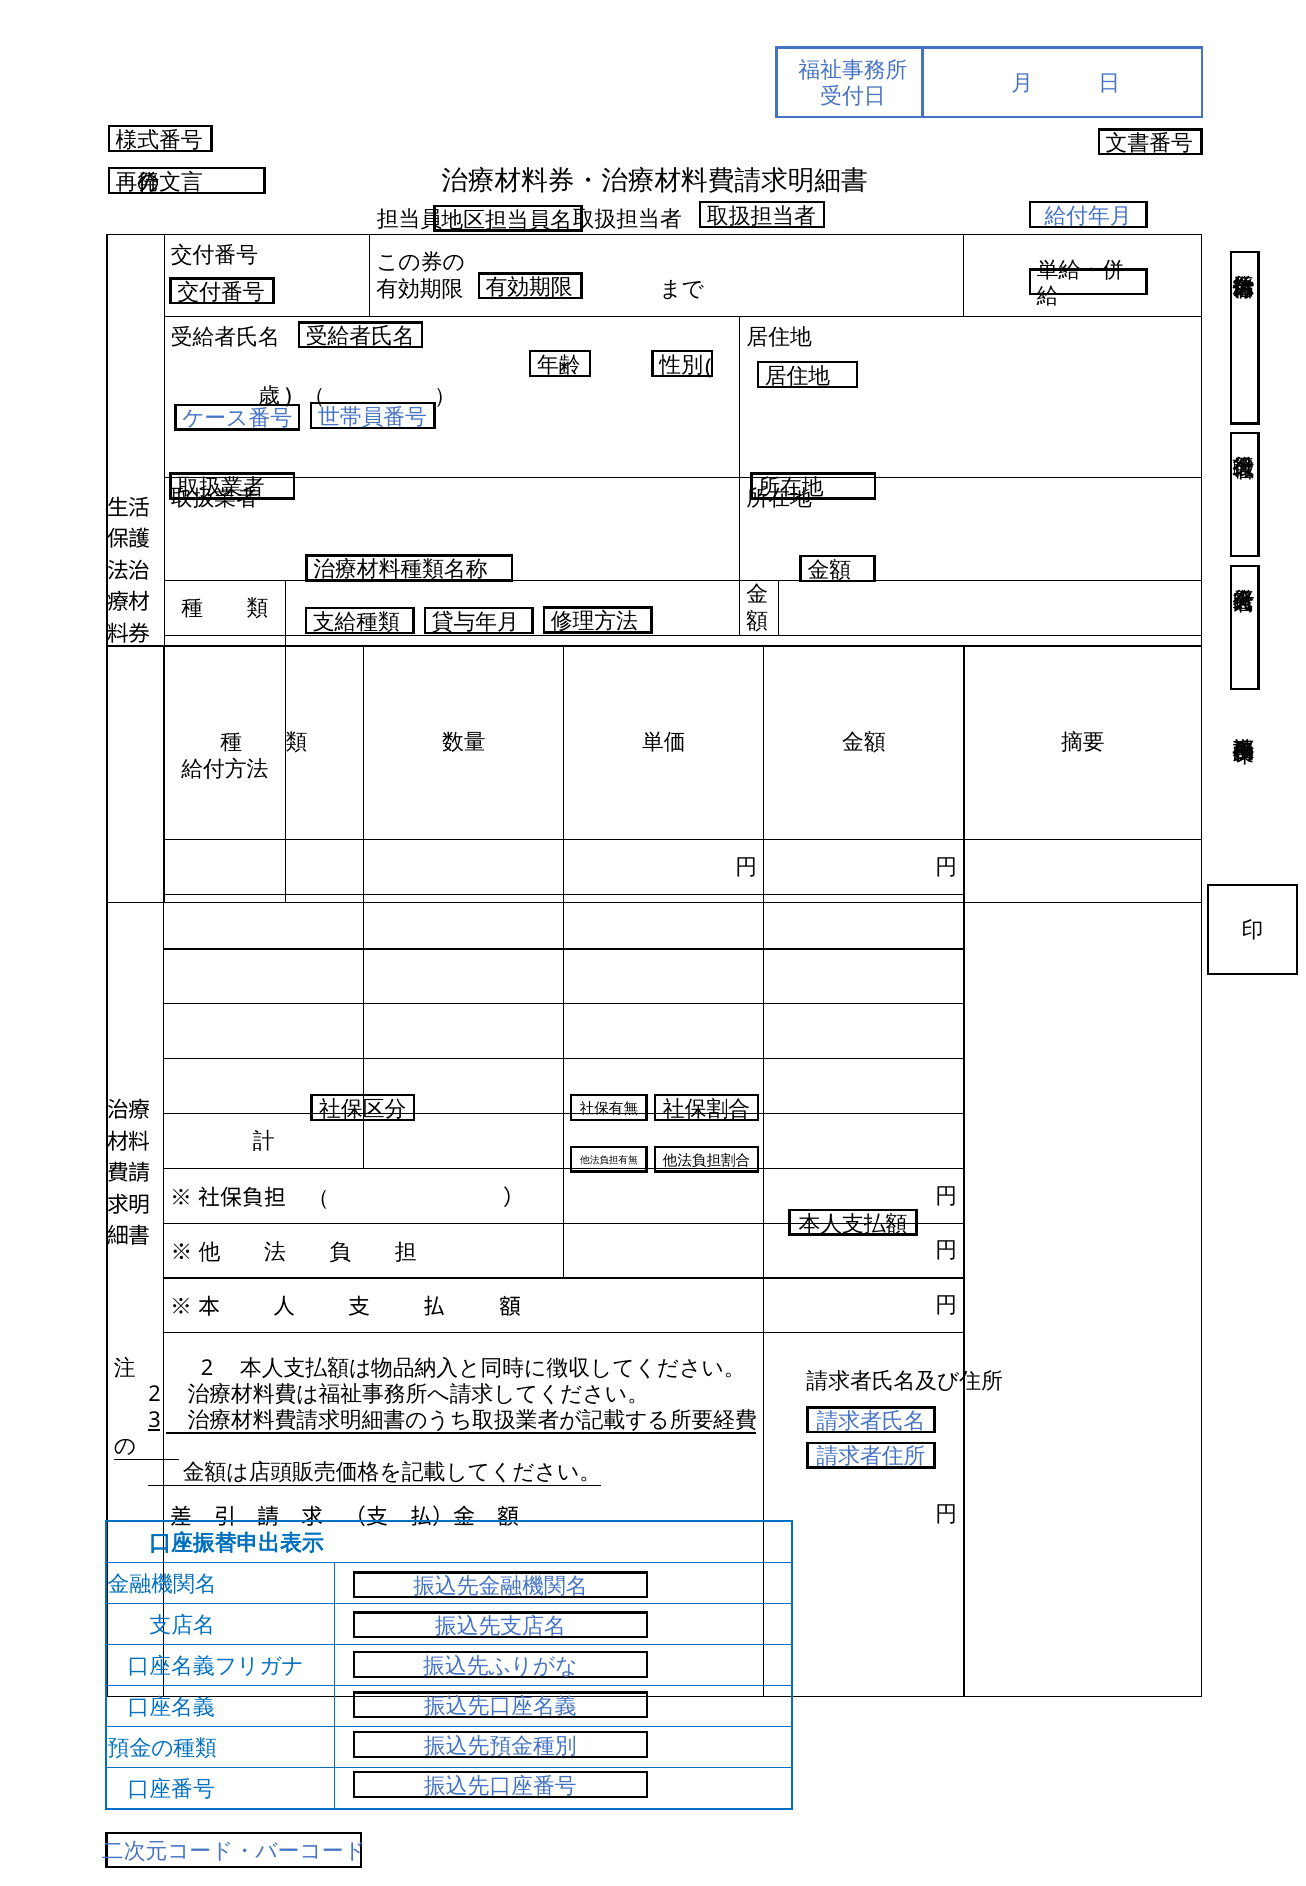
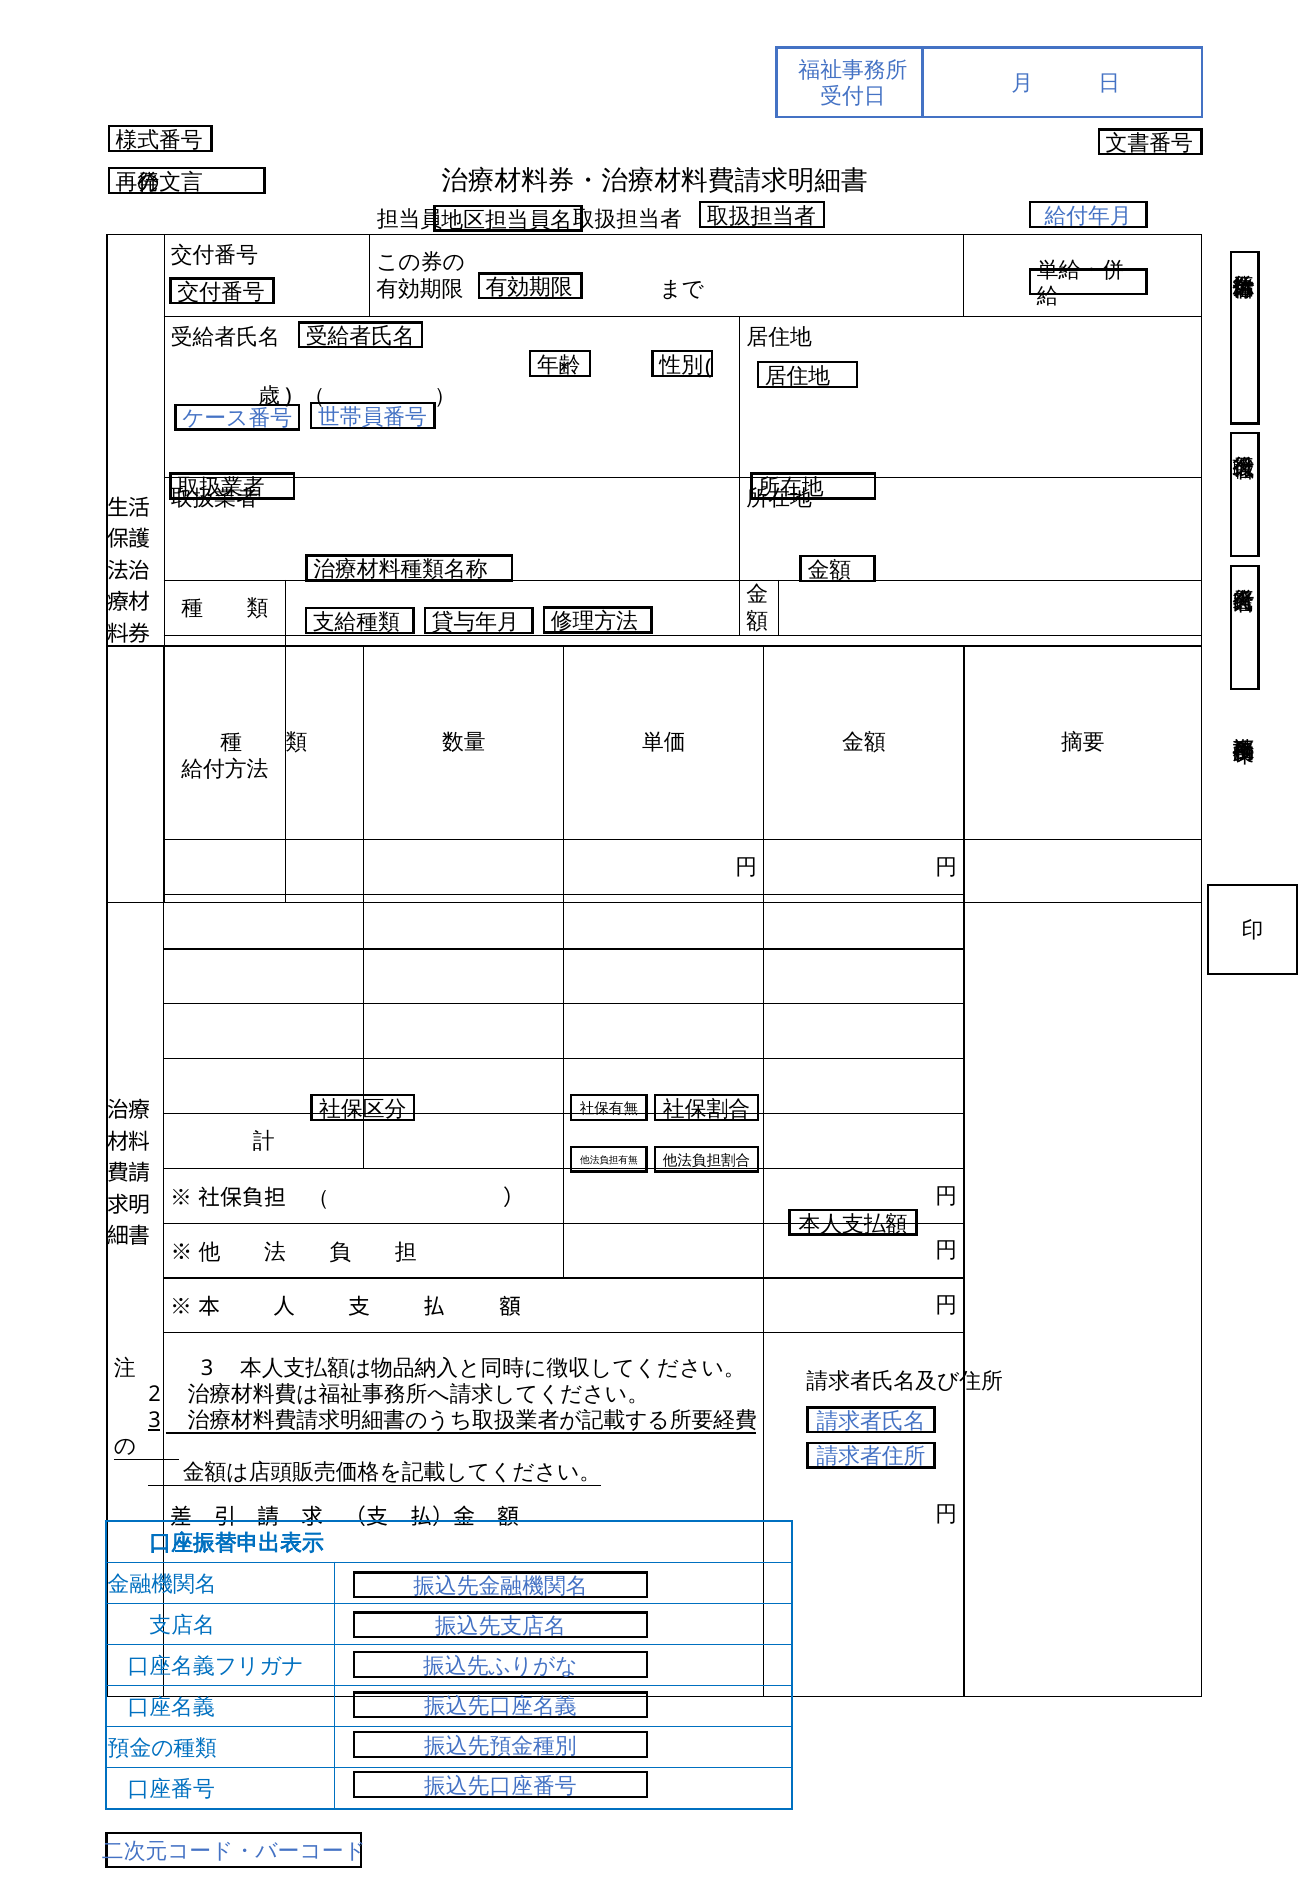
2: 2 -> 3 (207, 1368)
